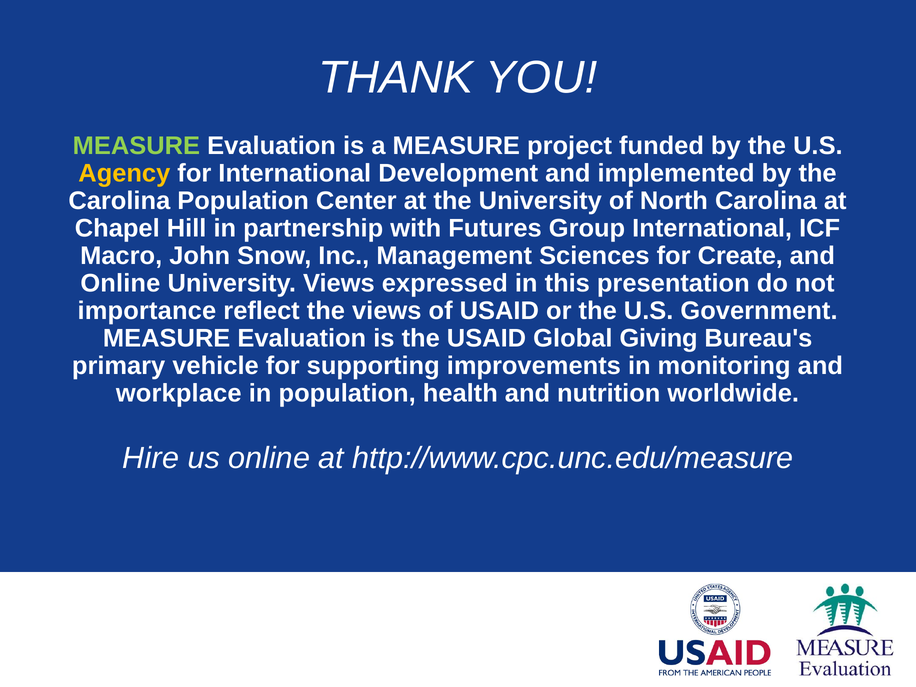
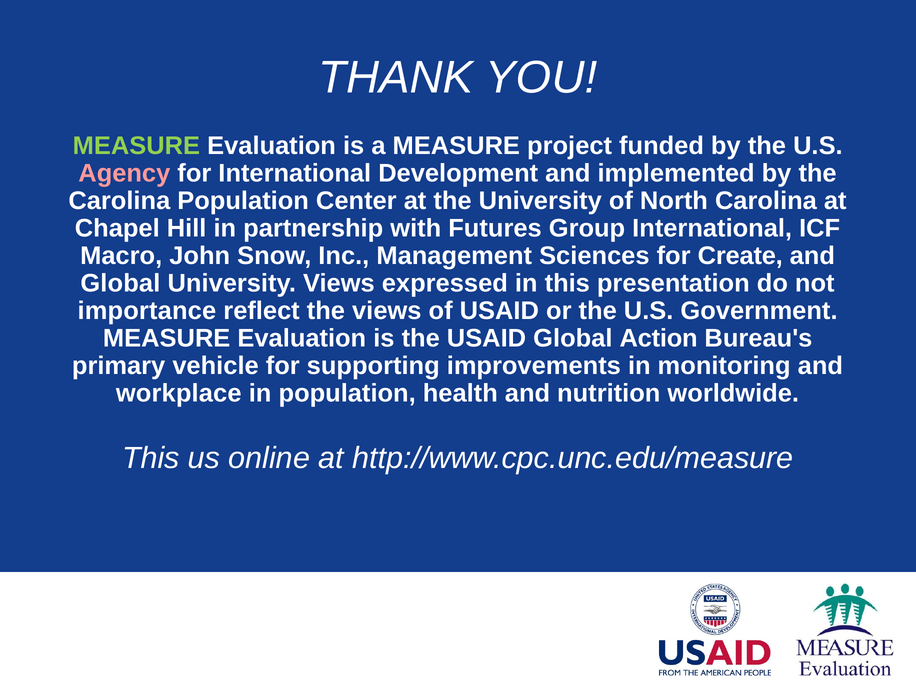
Agency colour: yellow -> pink (124, 174)
Online: Online -> Global (120, 283)
Giving: Giving -> Action (659, 338)
Hire: Hire -> This (151, 458)
